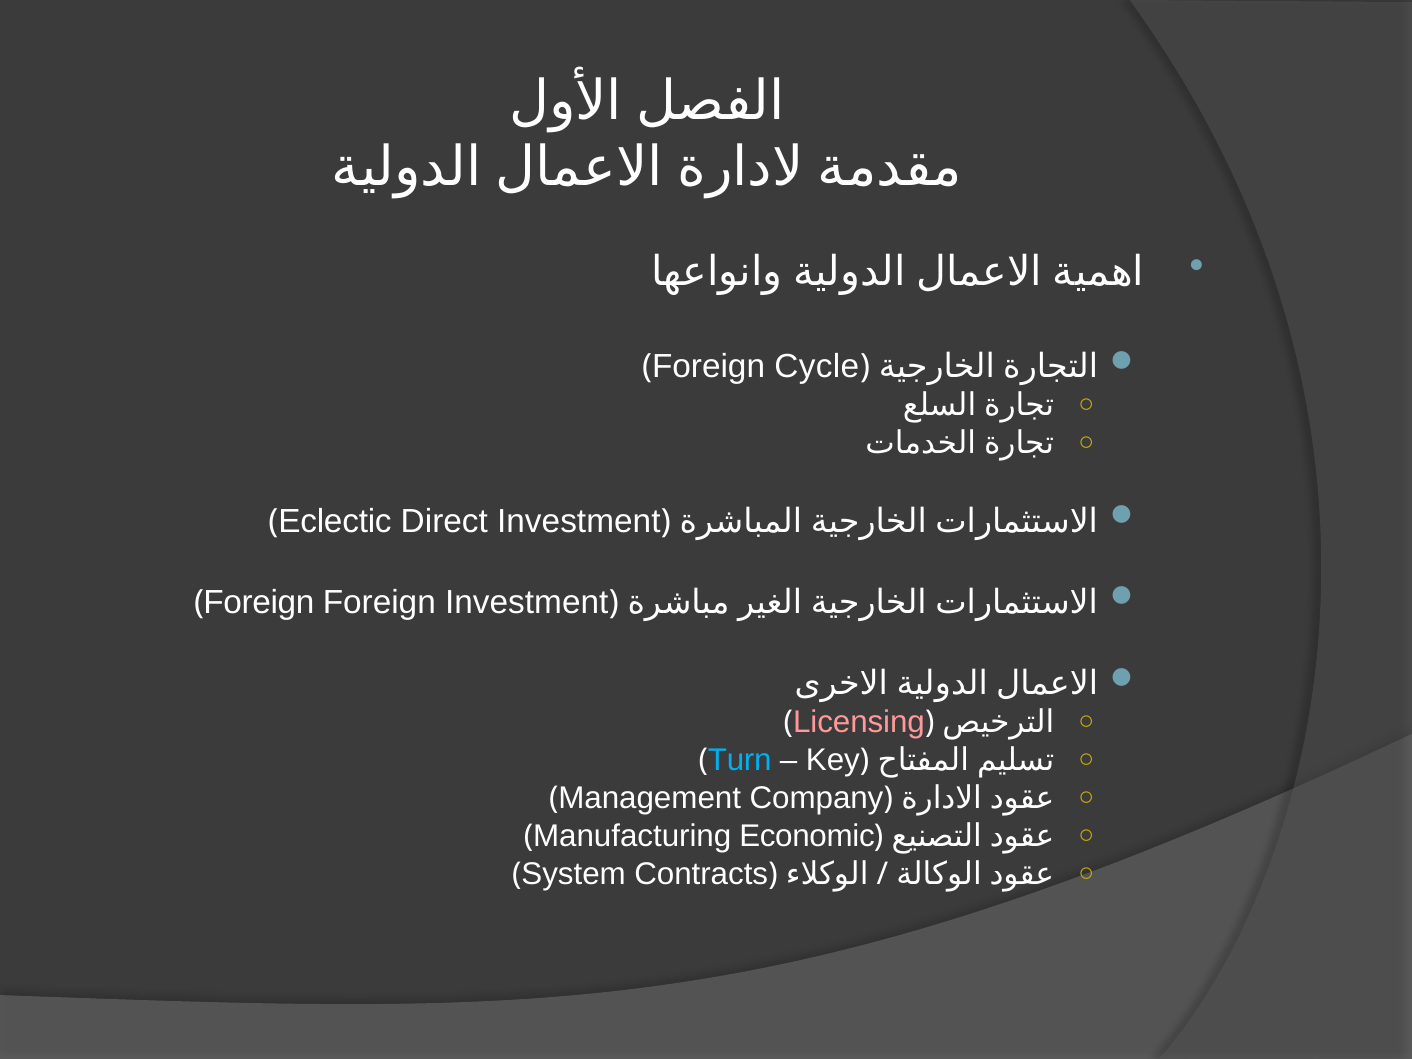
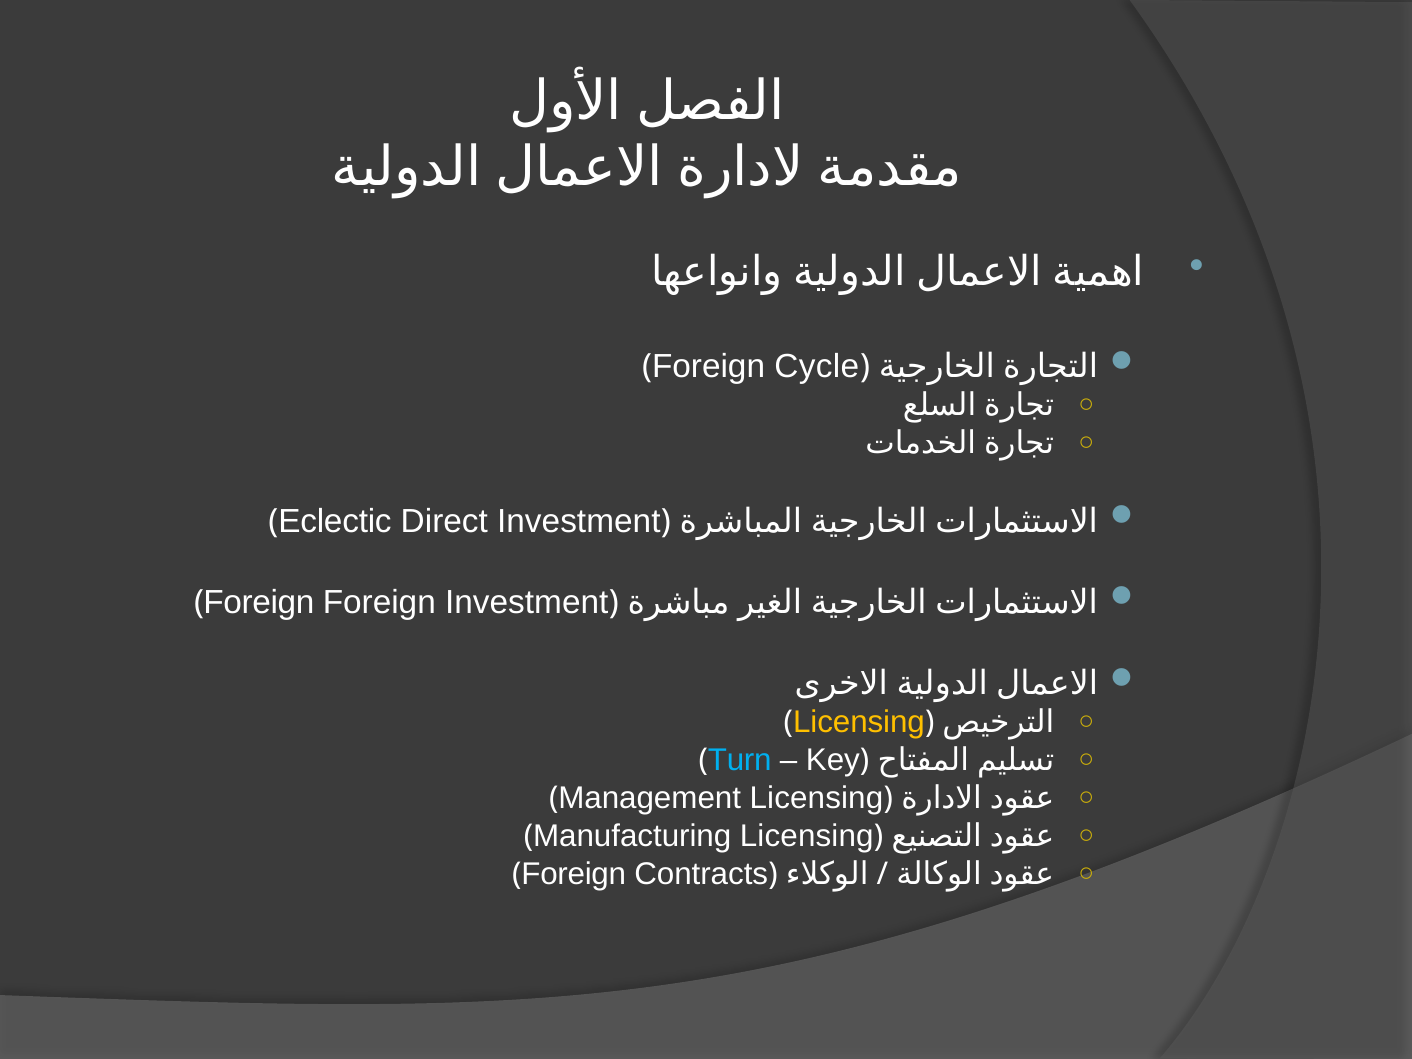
Licensing colour: pink -> yellow (859, 723)
Management Company: Company -> Licensing (816, 798)
Manufacturing Economic: Economic -> Licensing (807, 836)
System: System -> Foreign (574, 874)
